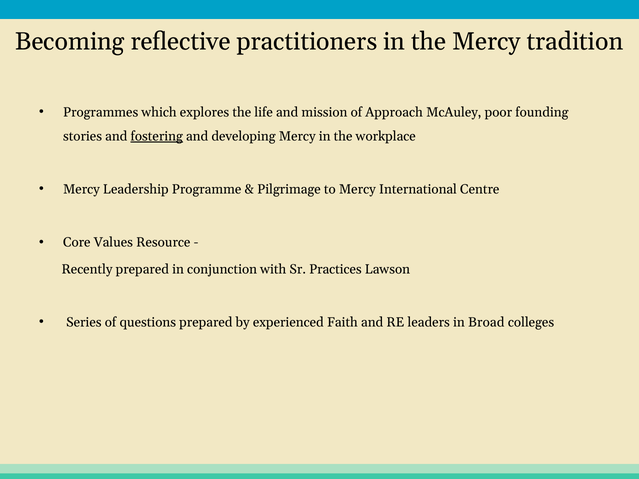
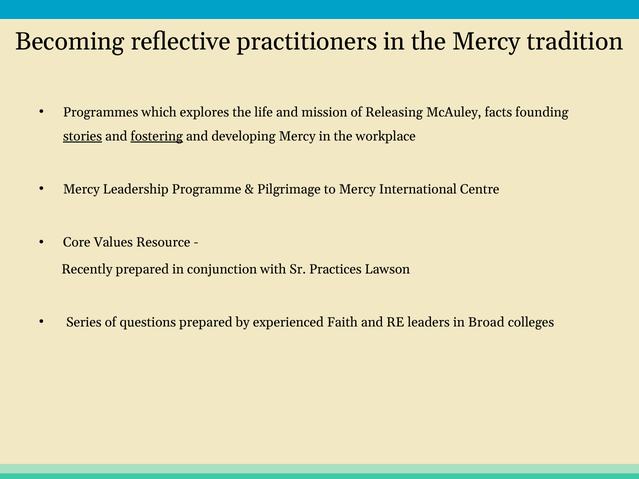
Approach: Approach -> Releasing (394, 112)
poor: poor -> facts (498, 112)
stories underline: none -> present (83, 136)
